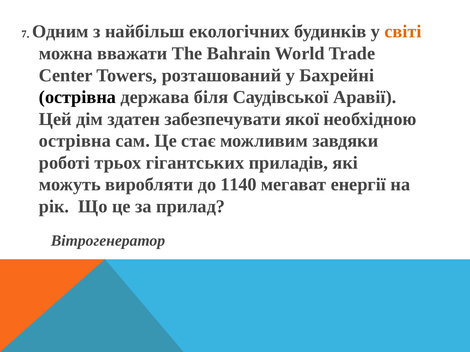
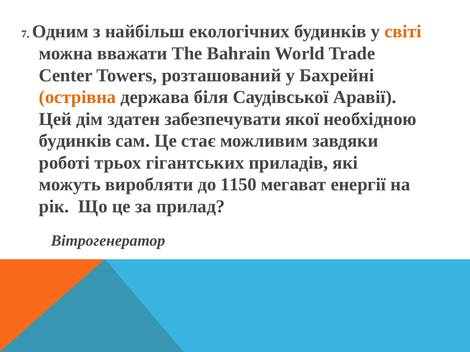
острівна colour: black -> orange (78, 97)
острівна: острівна -> будинків (75, 141)
1140: 1140 -> 1150 (239, 185)
